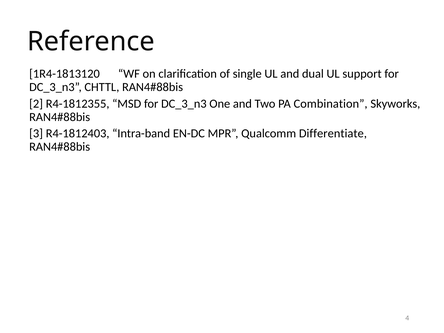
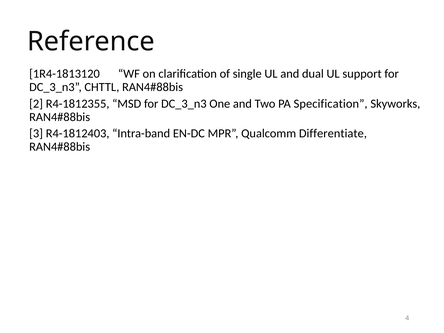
Combination: Combination -> Specification (331, 104)
